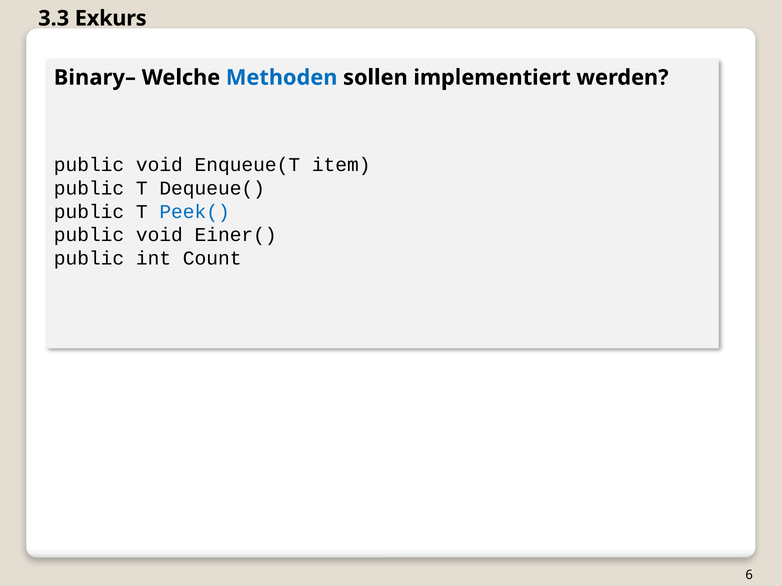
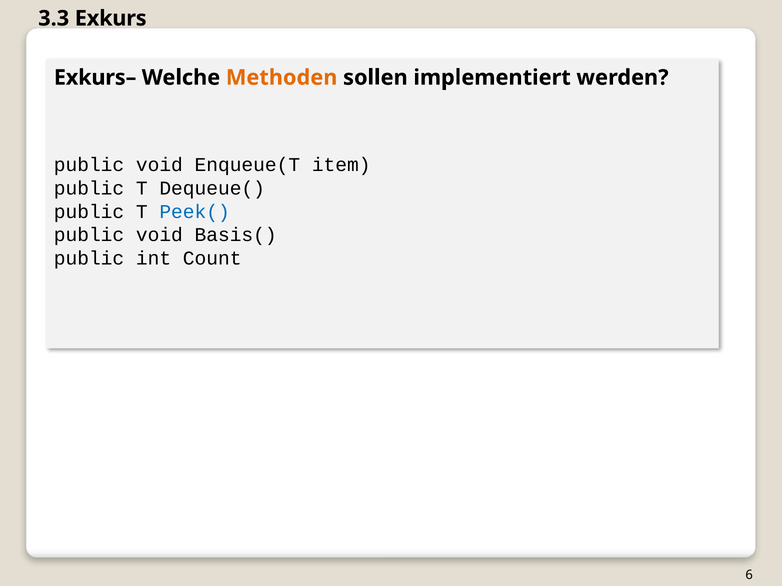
Binary–: Binary– -> Exkurs– (95, 78)
Methoden colour: blue -> orange (282, 78)
Einer(: Einer( -> Basis( (236, 235)
